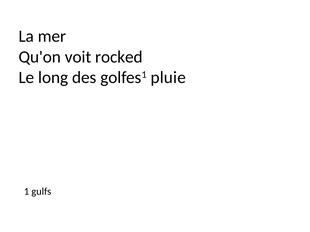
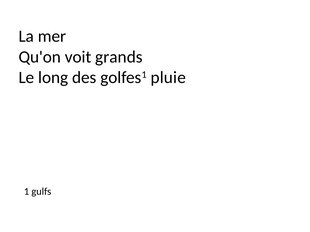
rocked: rocked -> grands (119, 57)
